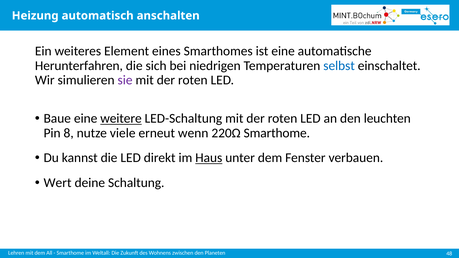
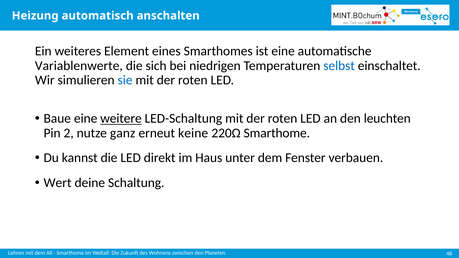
Herunterfahren: Herunterfahren -> Variablenwerte (79, 66)
sie colour: purple -> blue (125, 80)
8: 8 -> 2 (69, 133)
viele: viele -> ganz (123, 133)
wenn: wenn -> keine (193, 133)
Haus underline: present -> none (209, 158)
